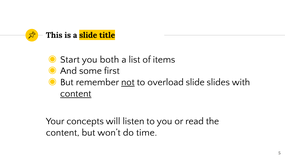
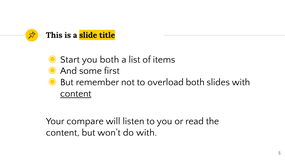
not underline: present -> none (128, 82)
overload slide: slide -> both (195, 82)
concepts: concepts -> compare (85, 121)
do time: time -> with (147, 133)
